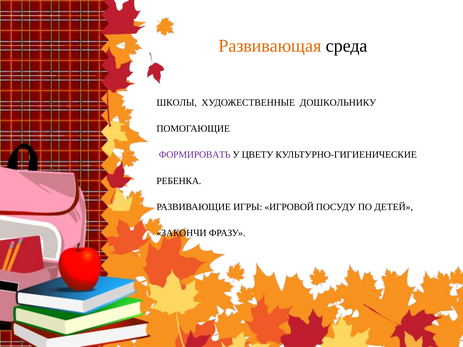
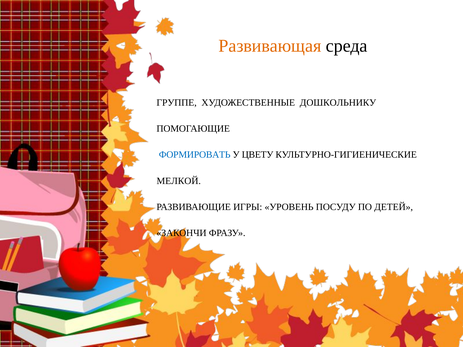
ШКОЛЫ: ШКОЛЫ -> ГРУППЕ (177, 103)
ФОРМИРОВАТЬ colour: purple -> blue (195, 155)
РЕБЕНКА: РЕБЕНКА -> МЕЛКОЙ (179, 181)
ИГРОВОЙ: ИГРОВОЙ -> УРОВЕНЬ (289, 207)
